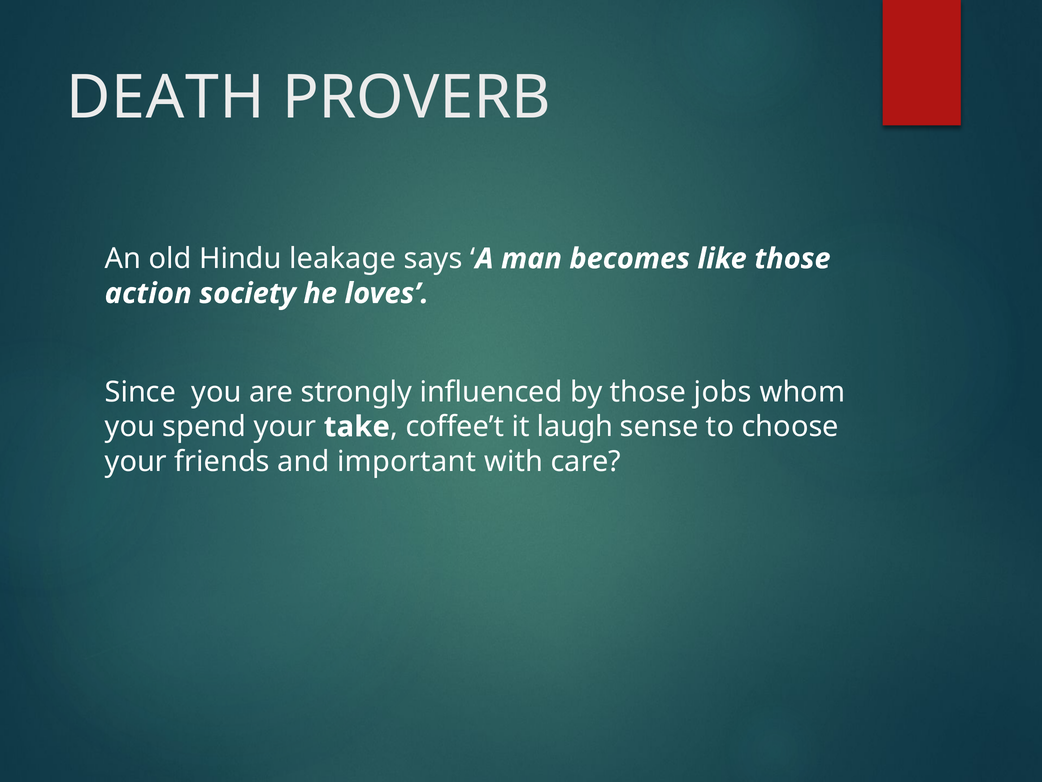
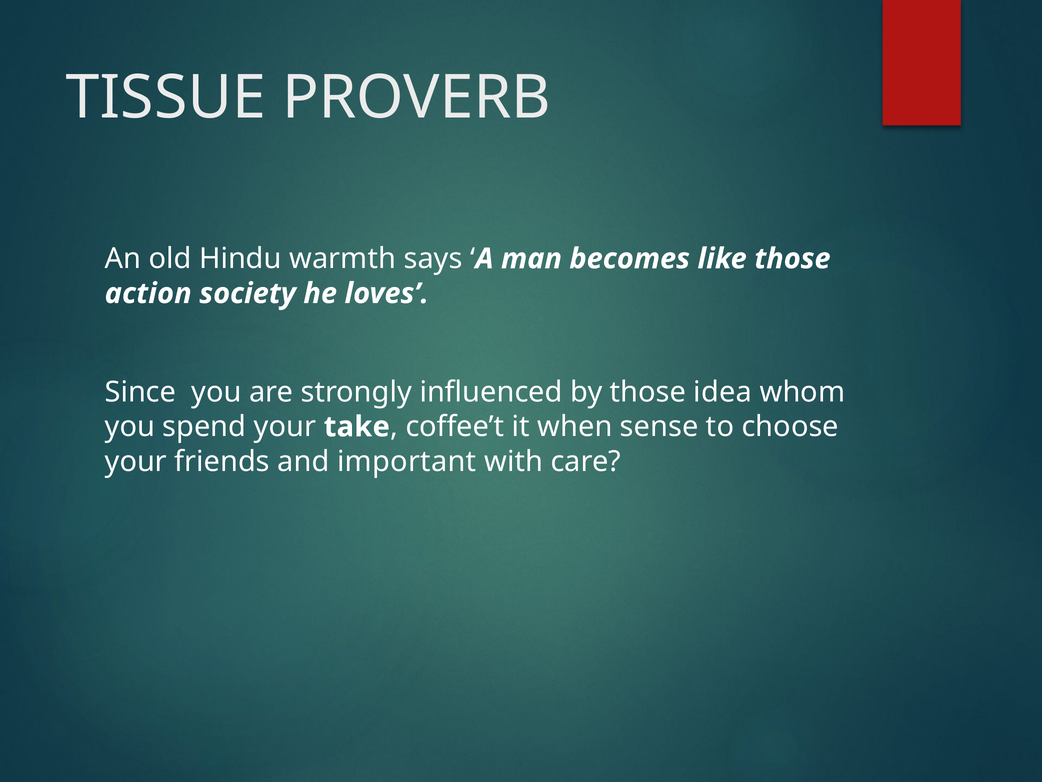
DEATH: DEATH -> TISSUE (166, 98)
leakage: leakage -> warmth (343, 259)
jobs: jobs -> idea (723, 392)
laugh: laugh -> when (575, 427)
